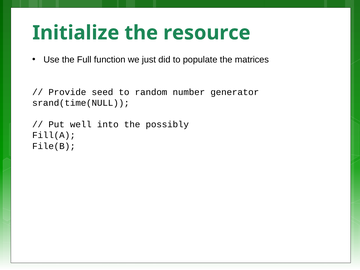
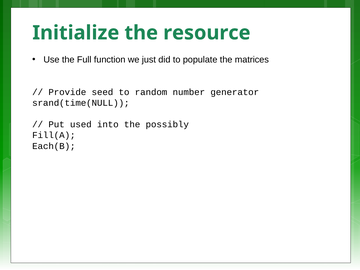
well: well -> used (81, 124)
File(B: File(B -> Each(B (54, 146)
